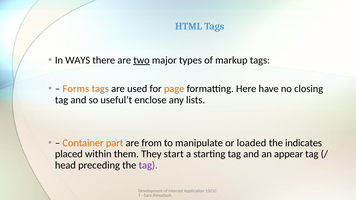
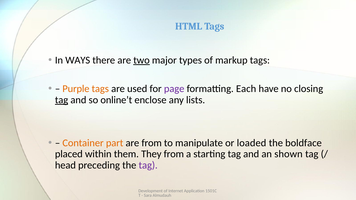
Forms: Forms -> Purple (76, 89)
page colour: orange -> purple (174, 89)
Here: Here -> Each (246, 89)
tag underline: none -> present (62, 100)
useful’t: useful’t -> online’t (116, 100)
indicates: indicates -> boldface (303, 143)
They start: start -> from (174, 154)
appear: appear -> shown (288, 154)
